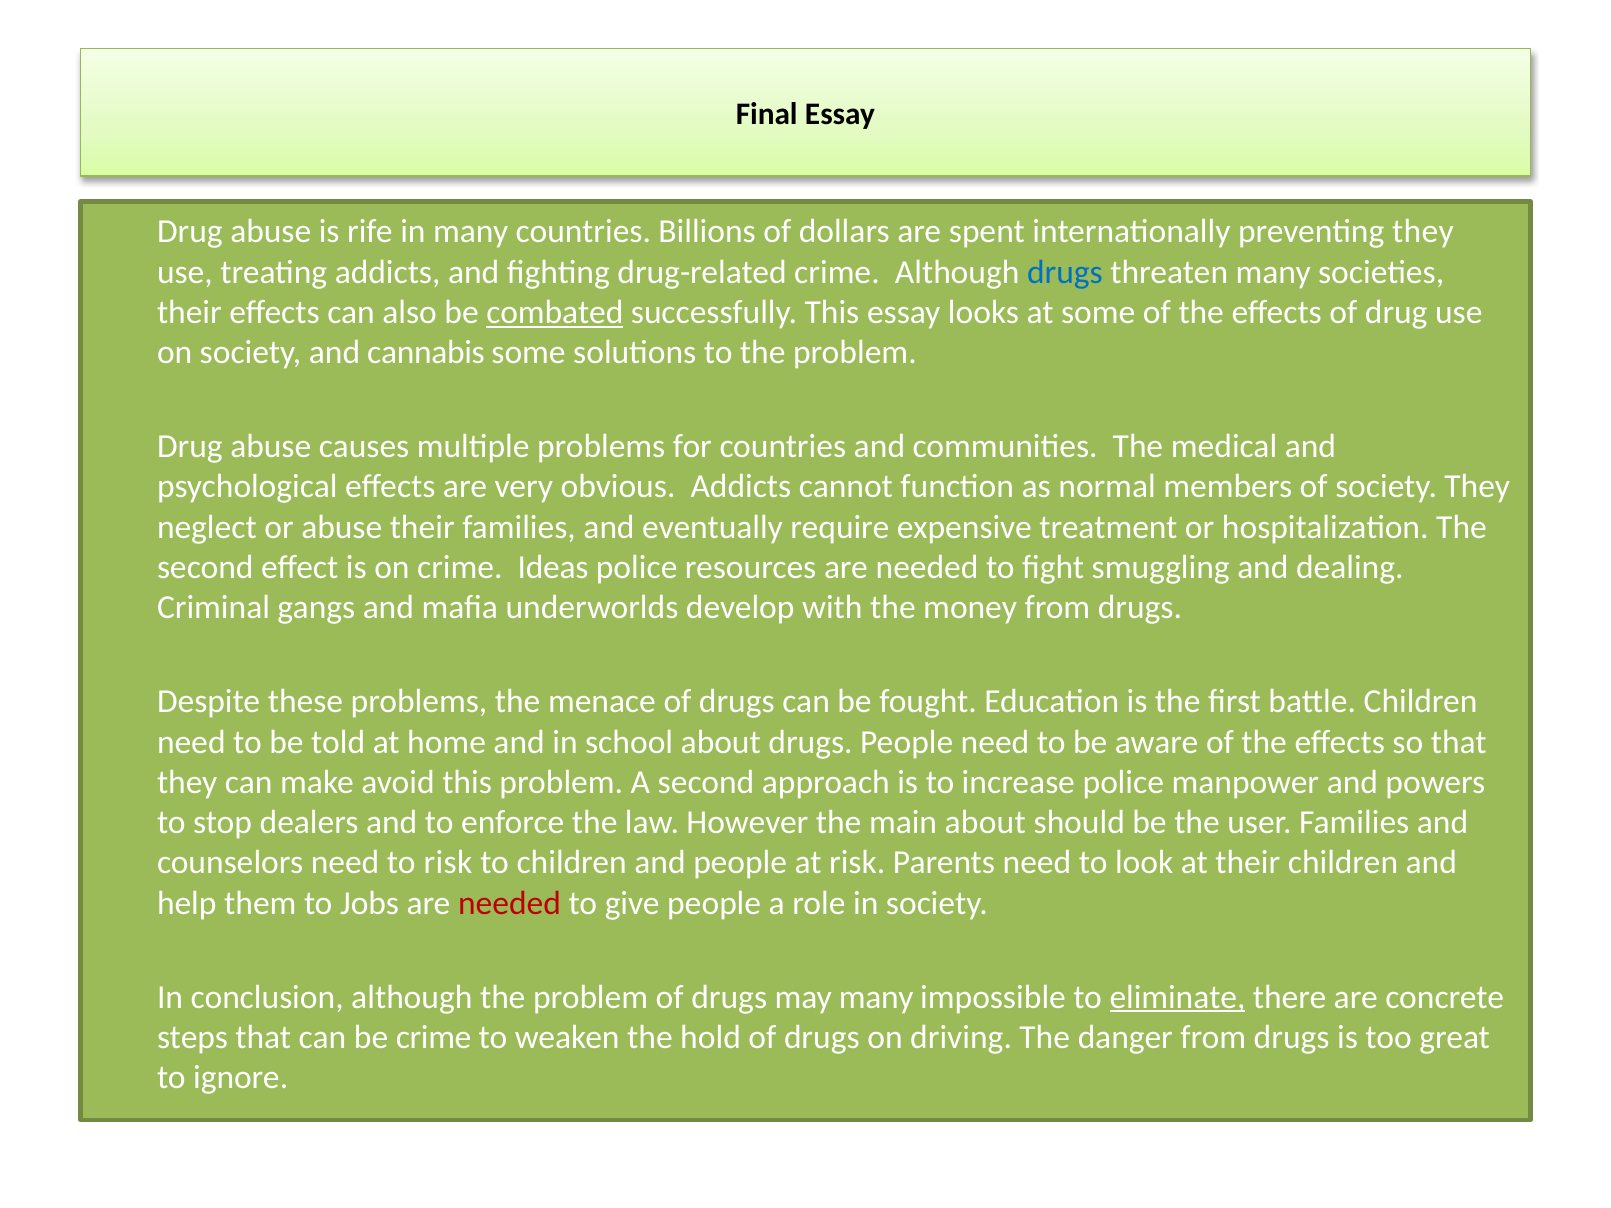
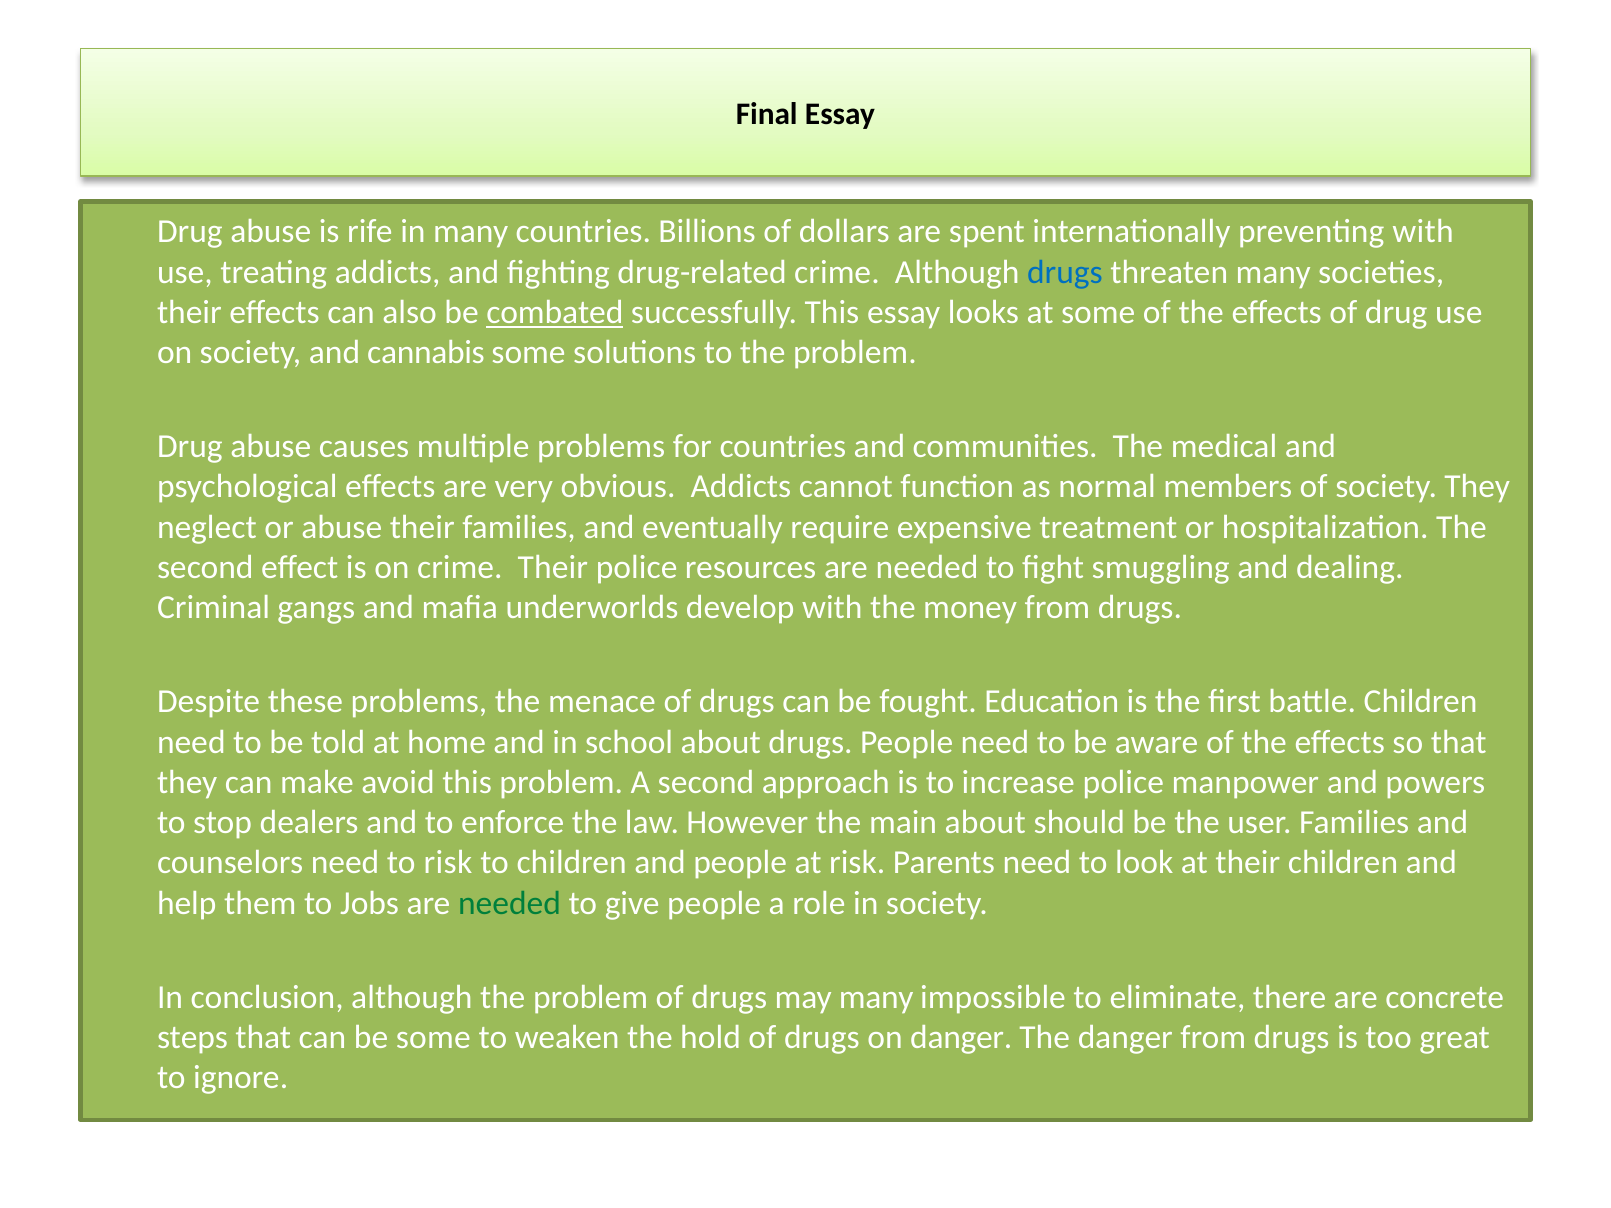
preventing they: they -> with (1423, 232)
crime Ideas: Ideas -> Their (553, 568)
needed colour: red -> green (510, 903)
eliminate underline: present -> none (1177, 997)
be crime: crime -> some (433, 1037)
on driving: driving -> danger (961, 1037)
